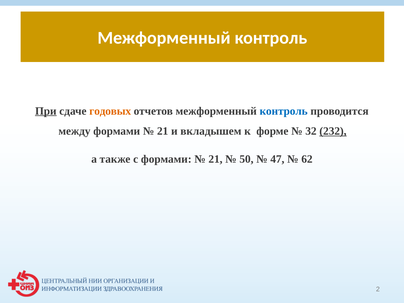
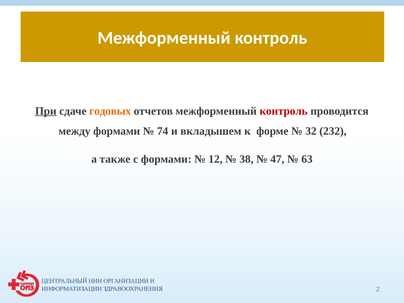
контроль colour: blue -> red (284, 111)
21: 21 -> 74 (163, 131)
232 underline: present -> none (333, 131)
21: 21 -> 12 (216, 159)
50: 50 -> 38 (246, 159)
62: 62 -> 63 (307, 159)
